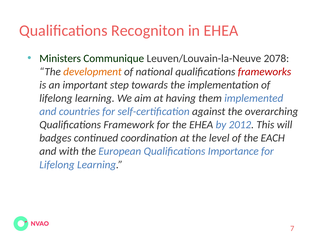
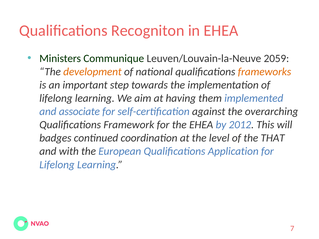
2078: 2078 -> 2059 (276, 58)
frameworks colour: red -> orange (265, 72)
countries: countries -> associate (79, 112)
EACH: EACH -> THAT (273, 138)
Importance: Importance -> Application (233, 151)
